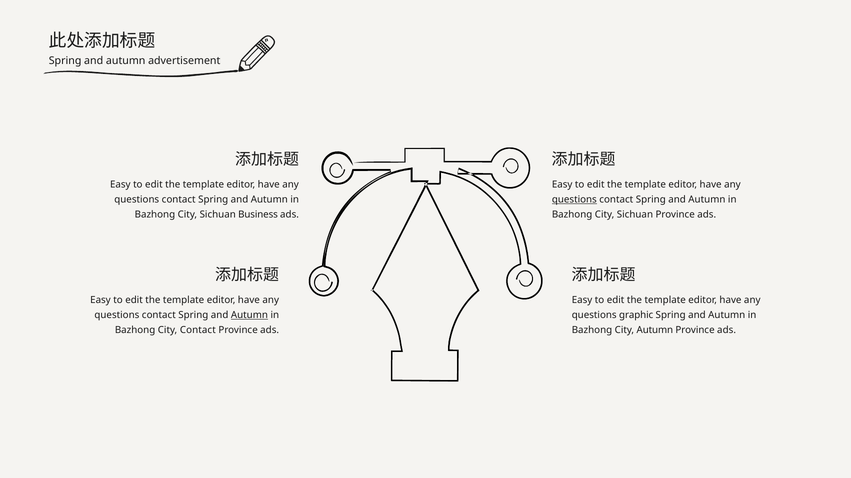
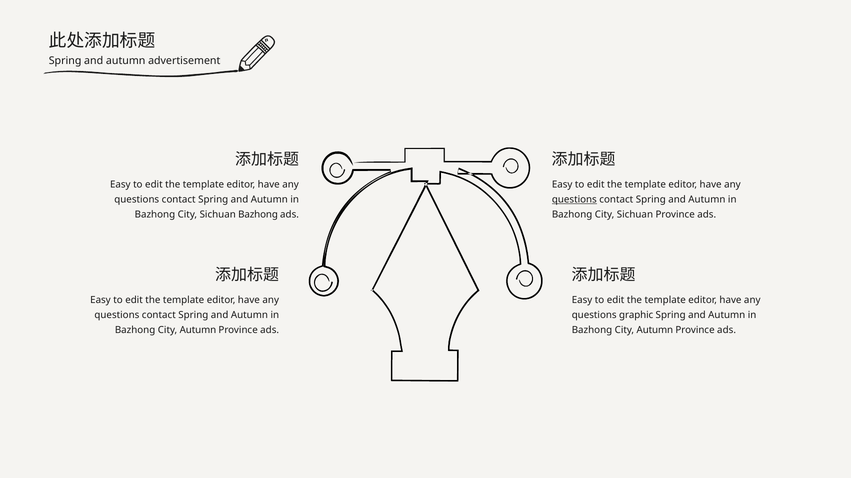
Sichuan Business: Business -> Bazhong (258, 215)
Autumn underline: present -> none (249, 316)
Contact: Contact -> Autumn (198, 331)
